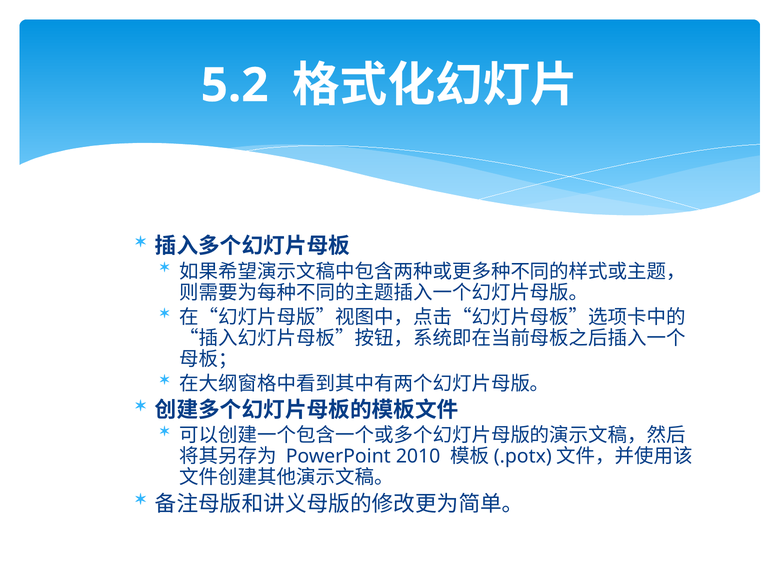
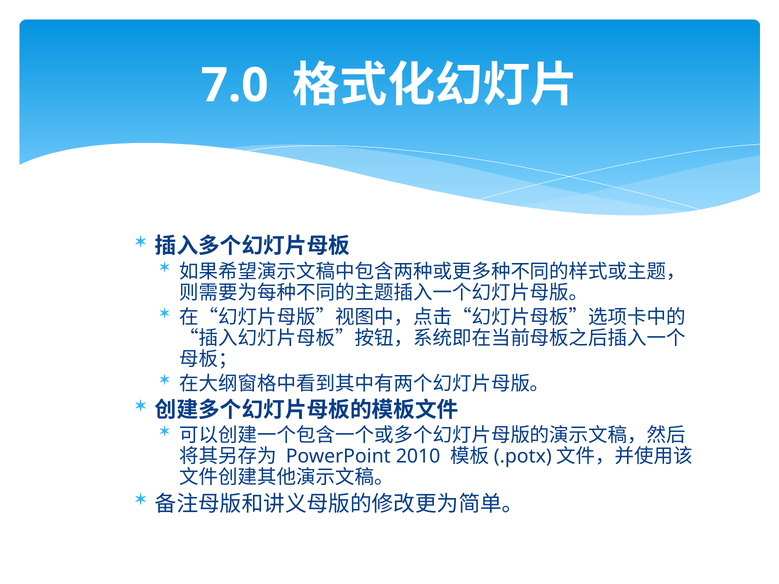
5.2: 5.2 -> 7.0 (235, 86)
